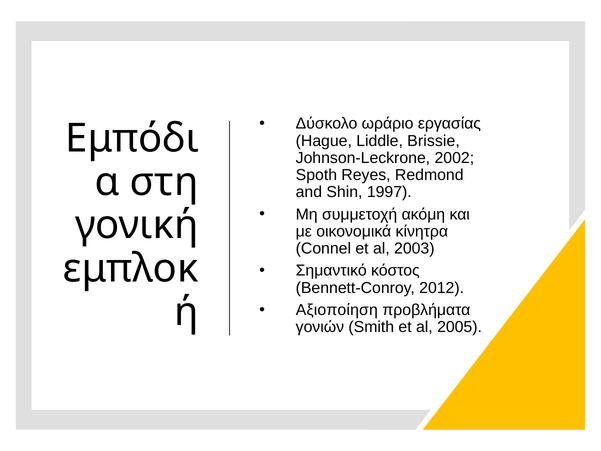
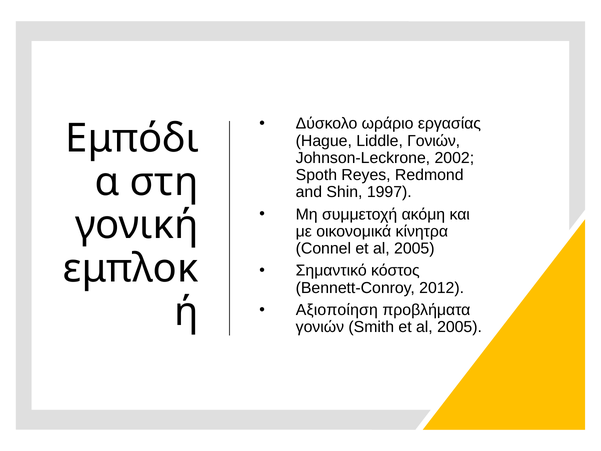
Liddle Brissie: Brissie -> Γονιών (434, 141)
Connel et al 2003: 2003 -> 2005 (414, 248)
